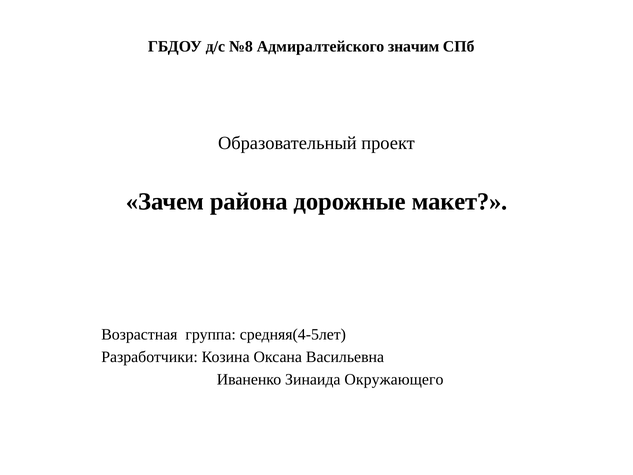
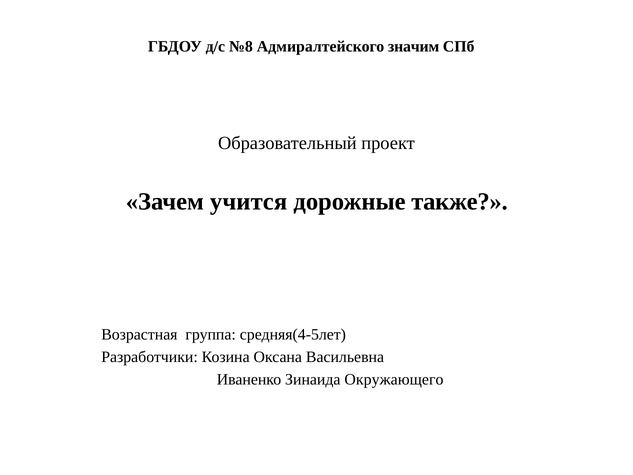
района: района -> учится (249, 202)
макет: макет -> также (459, 202)
